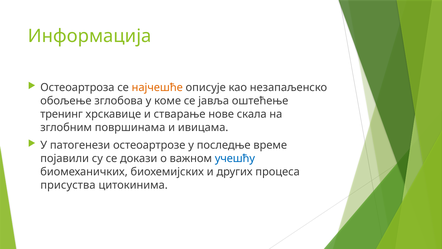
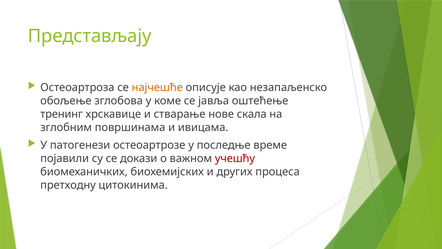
Информација: Информација -> Представљају (90, 36)
учешћу colour: blue -> red (235, 158)
присуства: присуства -> претходну (68, 185)
